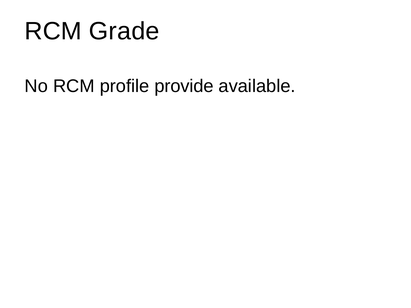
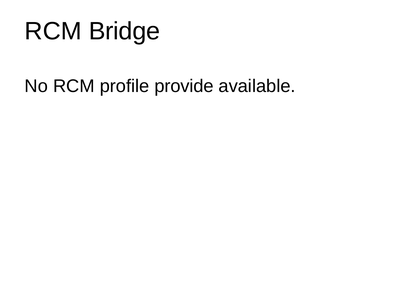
Grade: Grade -> Bridge (124, 31)
